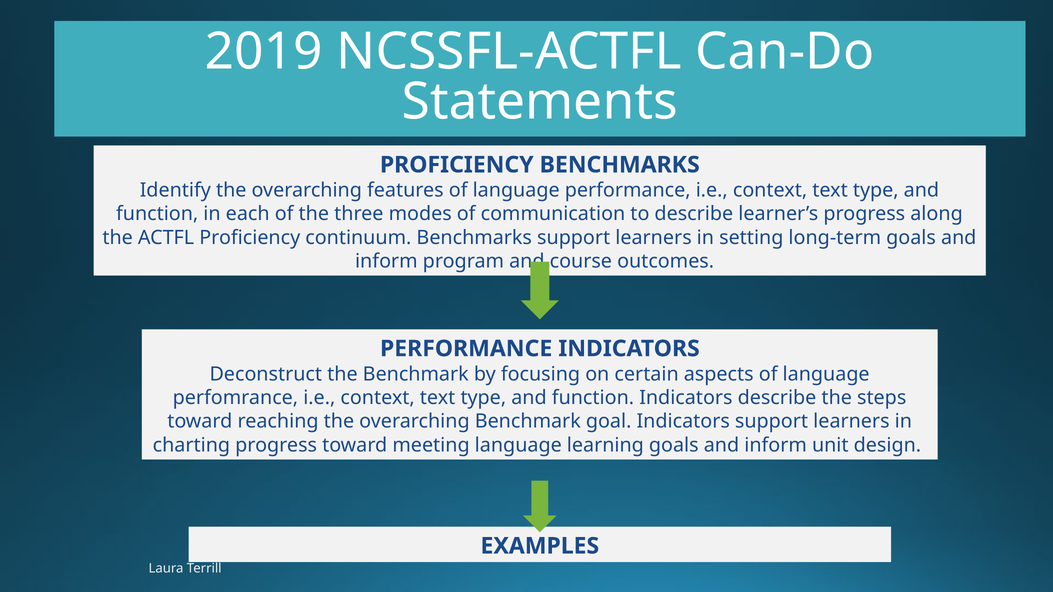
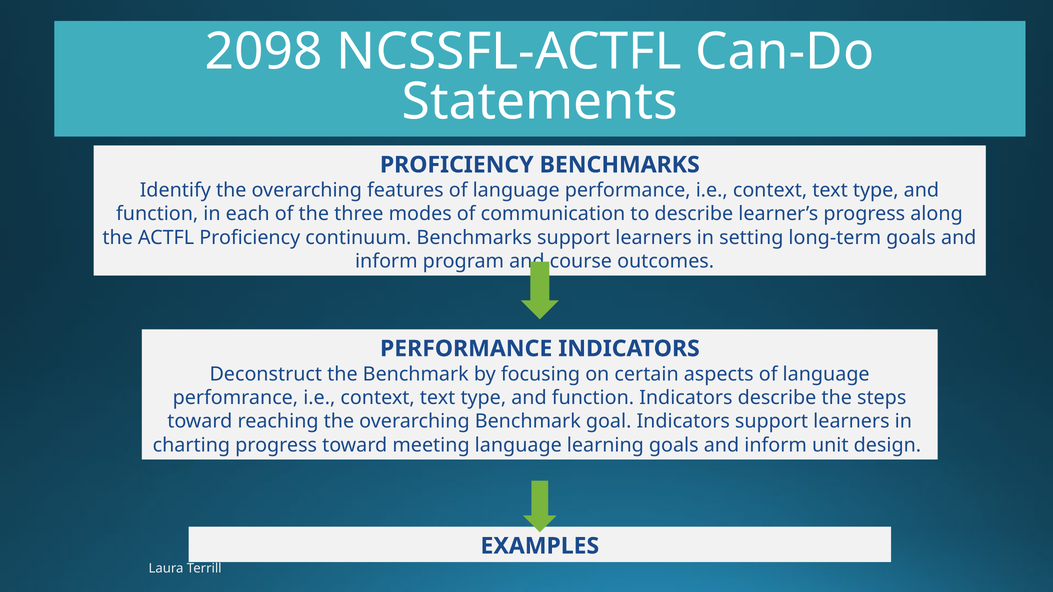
2019: 2019 -> 2098 (264, 52)
